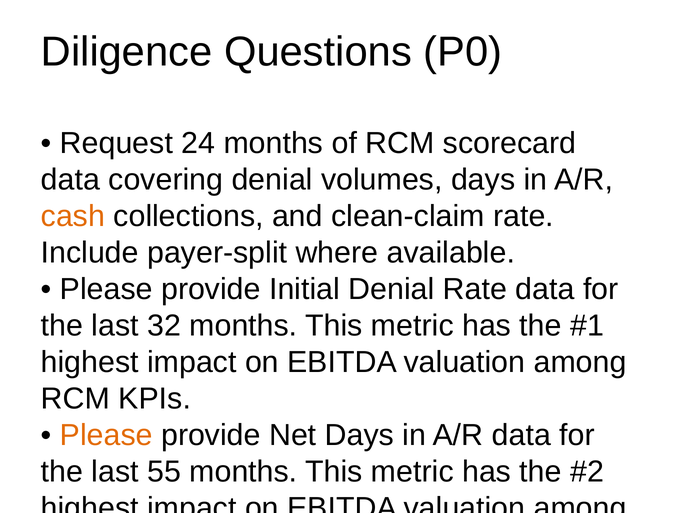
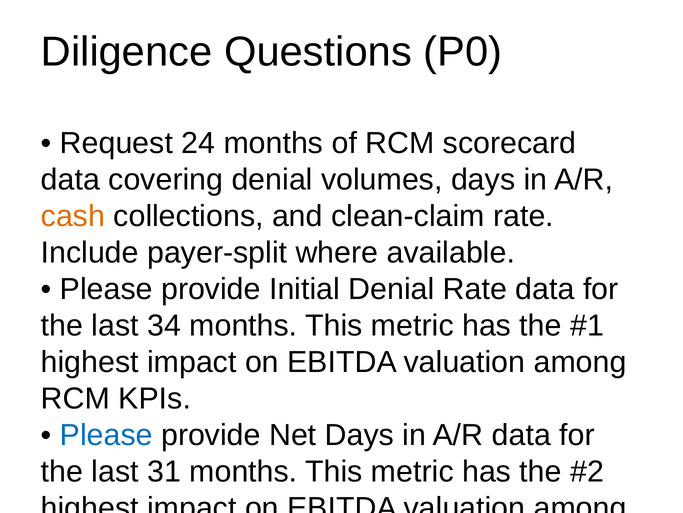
32: 32 -> 34 (164, 325)
Please colour: orange -> blue (106, 435)
55: 55 -> 31 (164, 471)
